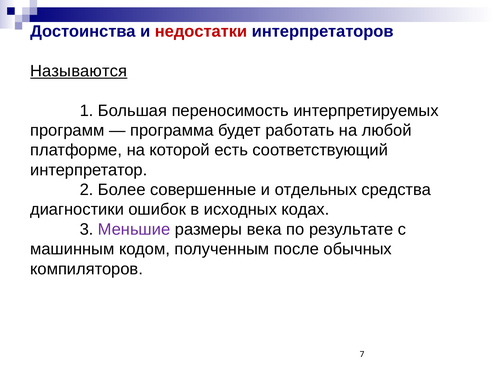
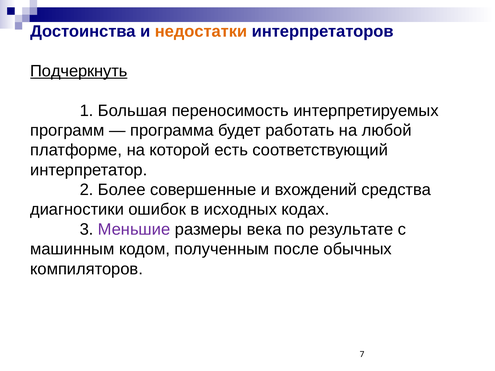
недостатки colour: red -> orange (201, 31)
Называются: Называются -> Подчеркнуть (79, 71)
отдельных: отдельных -> вхождений (316, 190)
